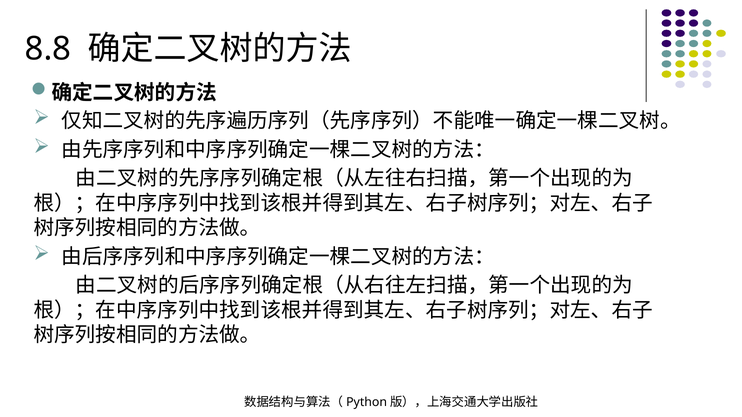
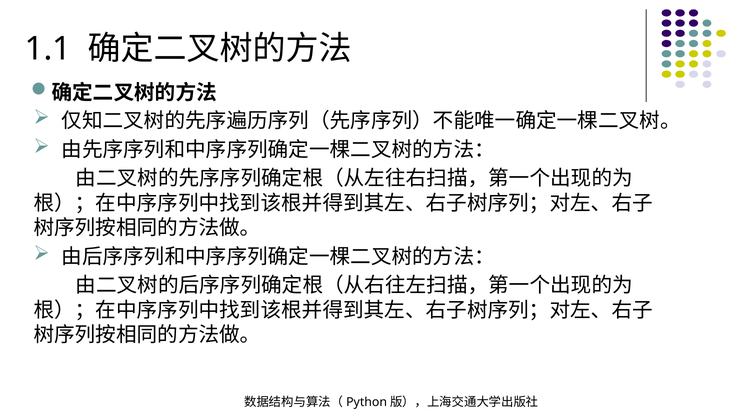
8.8: 8.8 -> 1.1 (48, 49)
